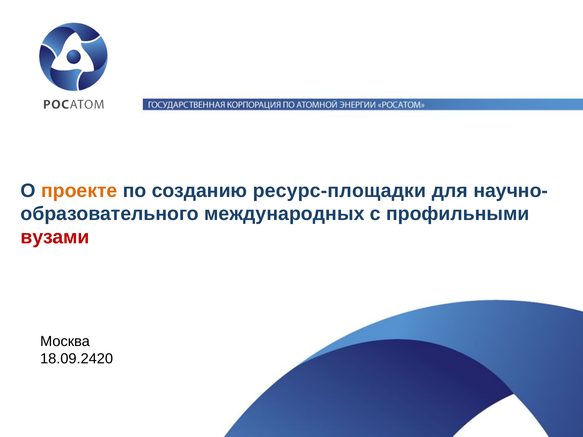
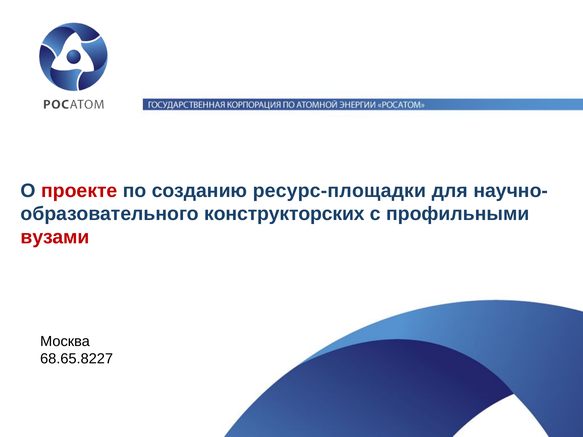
проекте colour: orange -> red (79, 191)
международных: международных -> конструкторских (284, 214)
18.09.2420: 18.09.2420 -> 68.65.8227 (77, 359)
